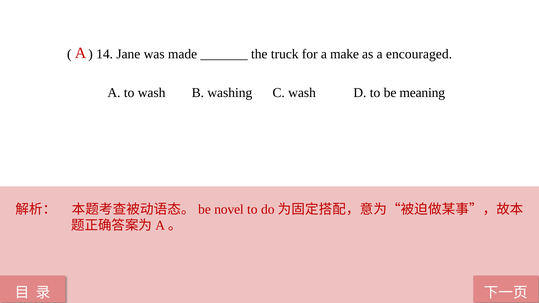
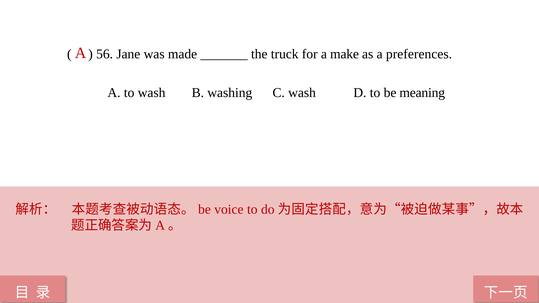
14: 14 -> 56 (105, 54)
encouraged: encouraged -> preferences (419, 54)
novel: novel -> voice (229, 209)
